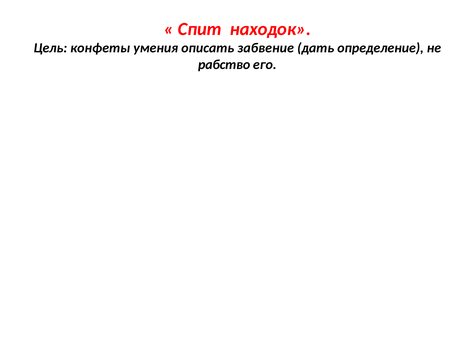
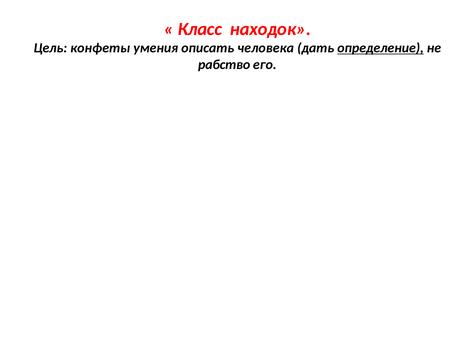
Спит: Спит -> Класс (200, 29)
забвение: забвение -> человека (266, 48)
определение underline: none -> present (380, 48)
